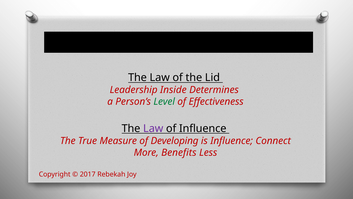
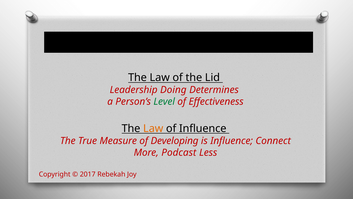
Inside: Inside -> Doing (173, 90)
Law colour: purple -> orange (153, 128)
Benefits: Benefits -> Podcast (179, 152)
